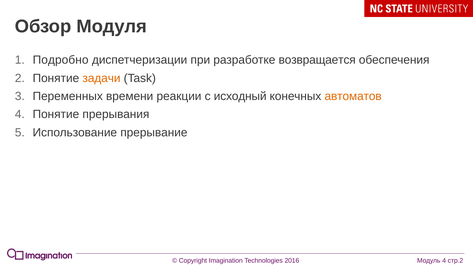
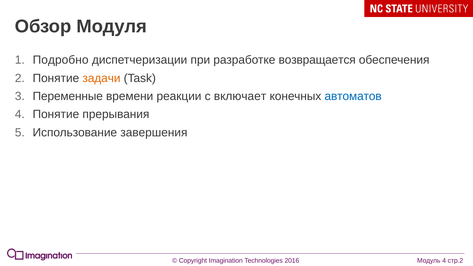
Переменных: Переменных -> Переменные (68, 96)
исходный: исходный -> включает (240, 96)
автоматов colour: orange -> blue (353, 96)
прерывание: прерывание -> завершения (154, 133)
